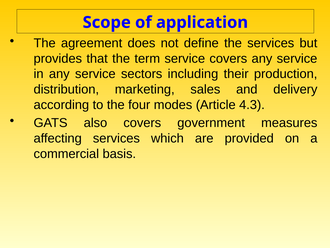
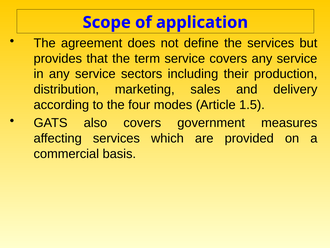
4.3: 4.3 -> 1.5 (252, 105)
